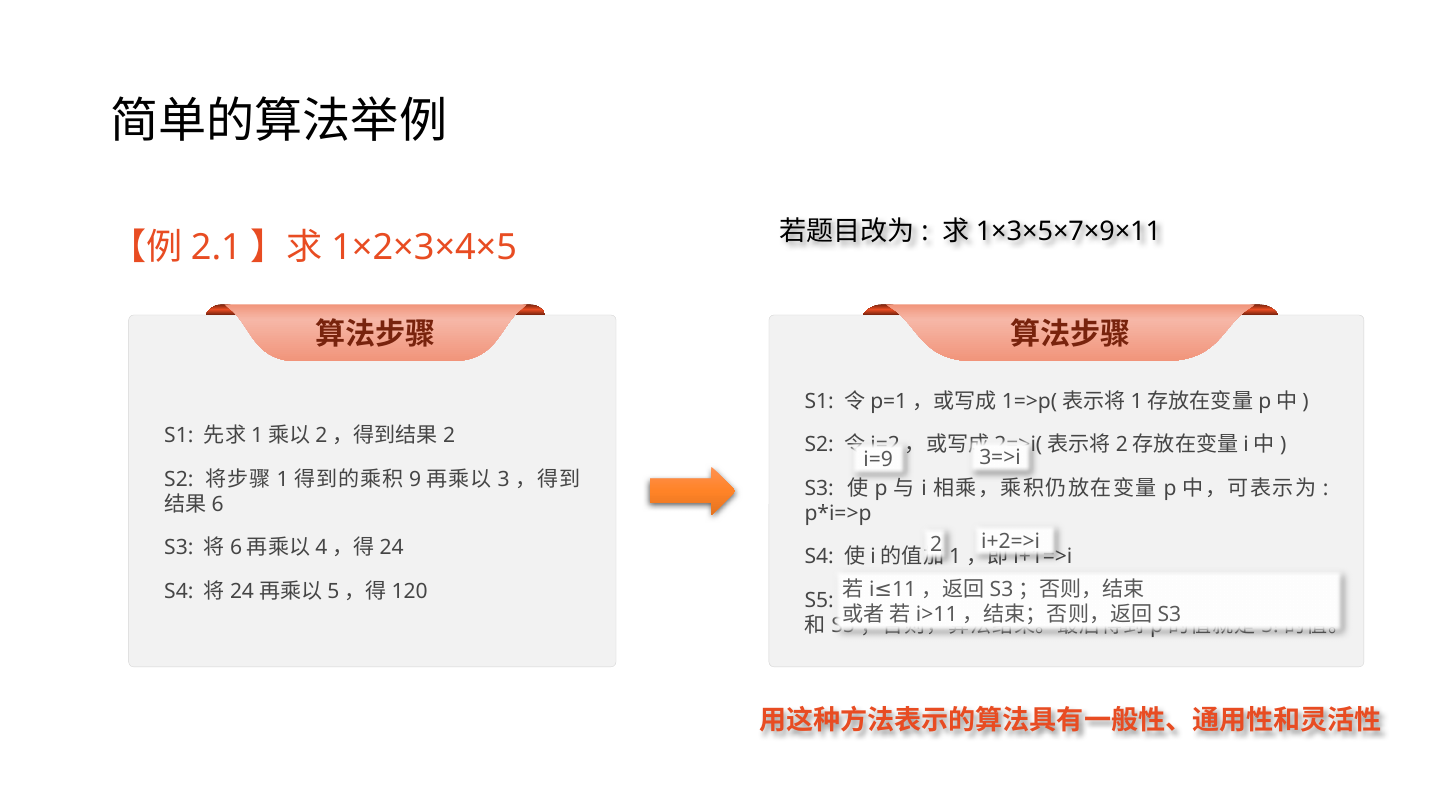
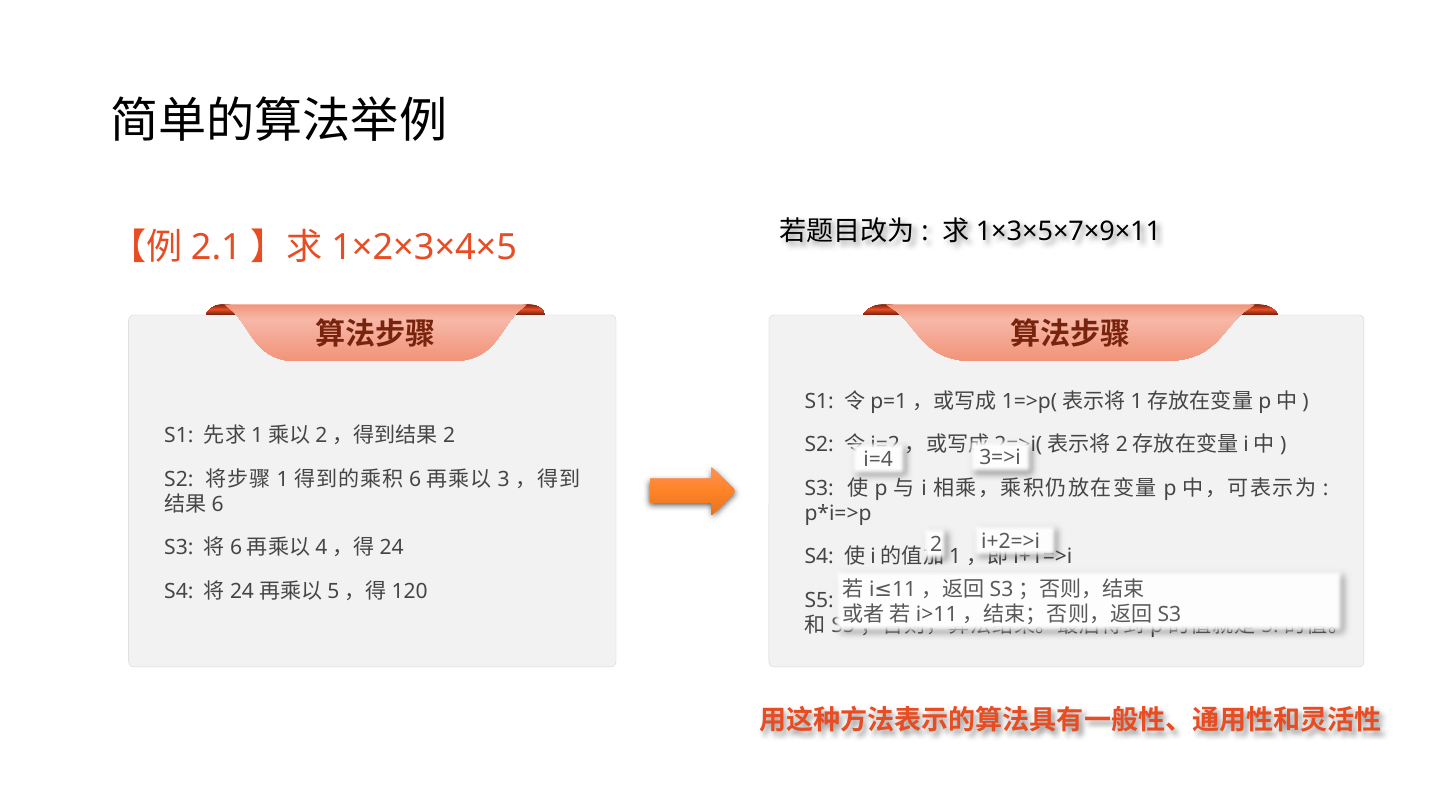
i=9: i=9 -> i=4 (878, 459)
9: 9 -> 6 (415, 479)
